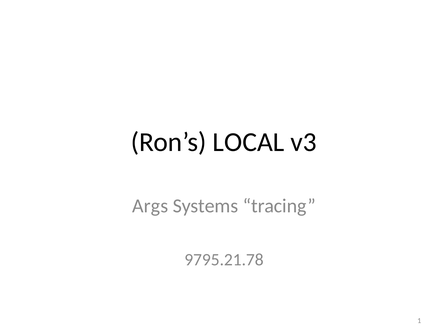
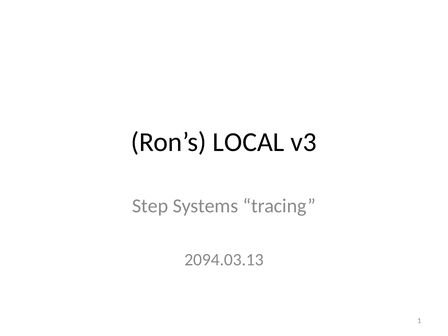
Args: Args -> Step (150, 206)
9795.21.78: 9795.21.78 -> 2094.03.13 (224, 260)
